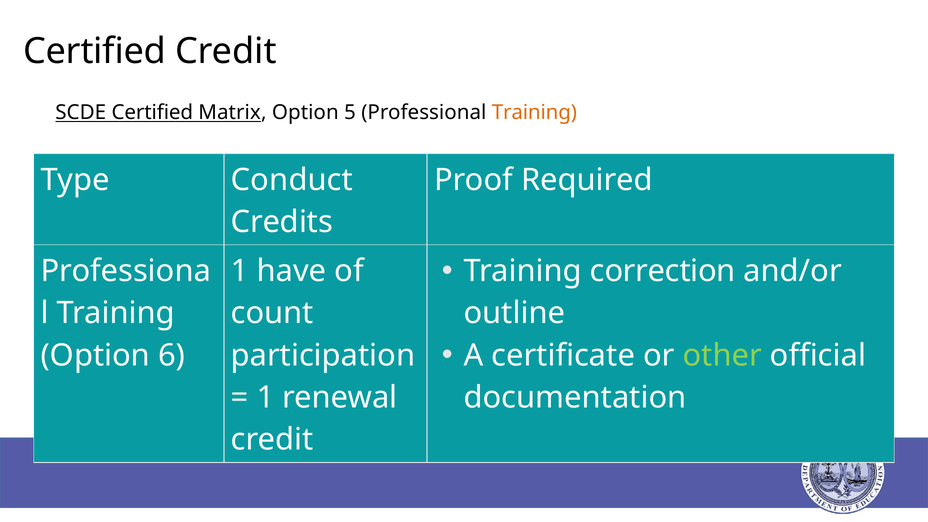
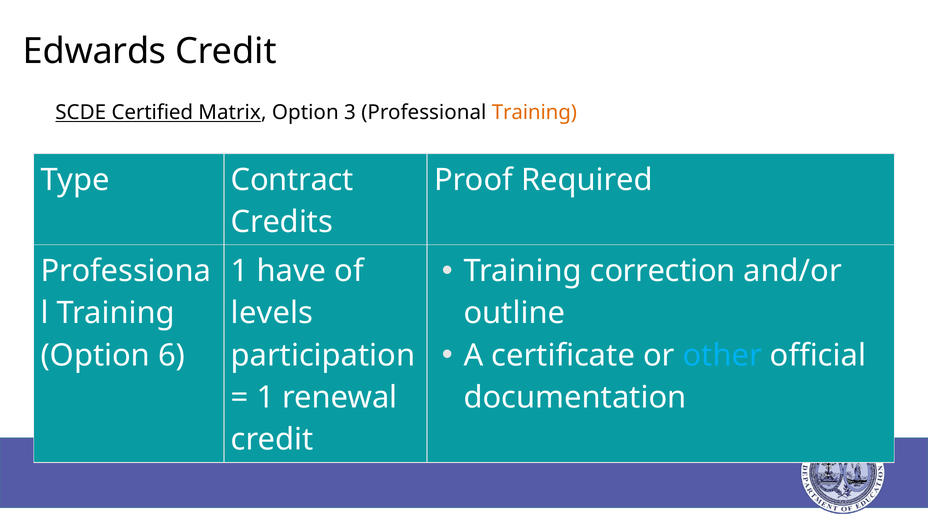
Certified: Certified -> Edwards (95, 52)
5: 5 -> 3 (350, 112)
Conduct: Conduct -> Contract (292, 180)
count: count -> levels (272, 313)
other colour: light green -> light blue (722, 355)
